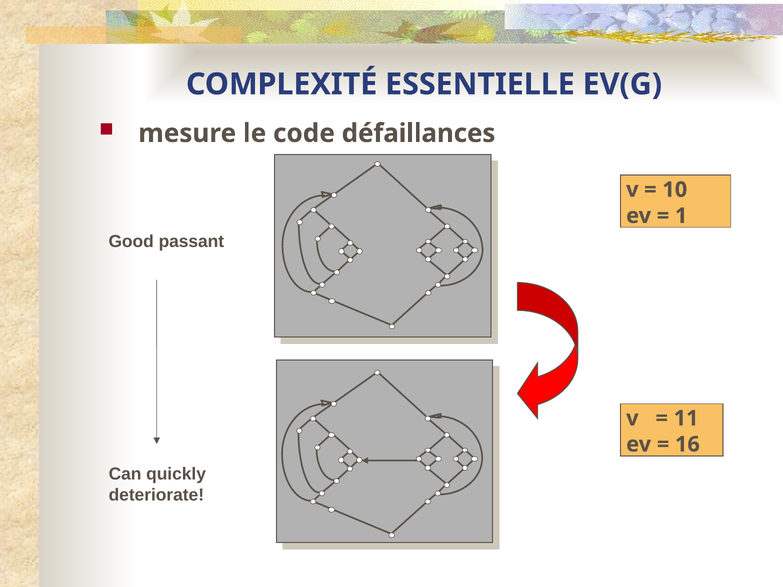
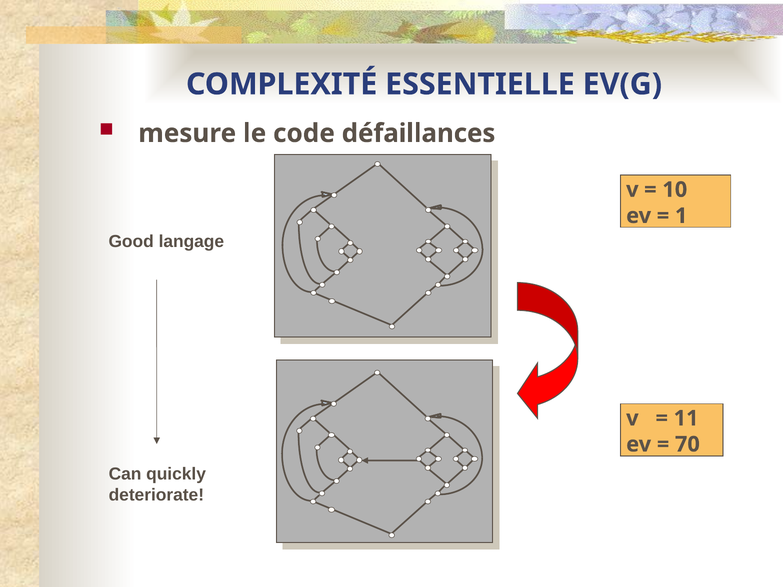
passant: passant -> langage (191, 242)
16: 16 -> 70 (687, 445)
